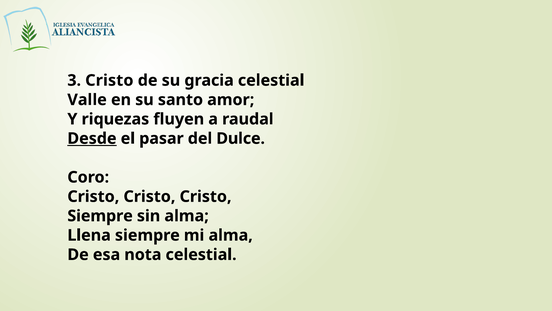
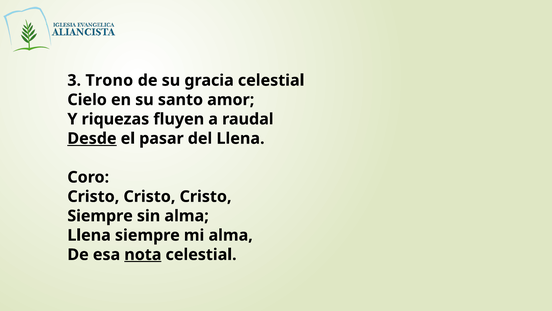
3 Cristo: Cristo -> Trono (109, 80)
Valle: Valle -> Cielo (87, 100)
del Dulce: Dulce -> Llena (241, 138)
nota underline: none -> present (143, 254)
